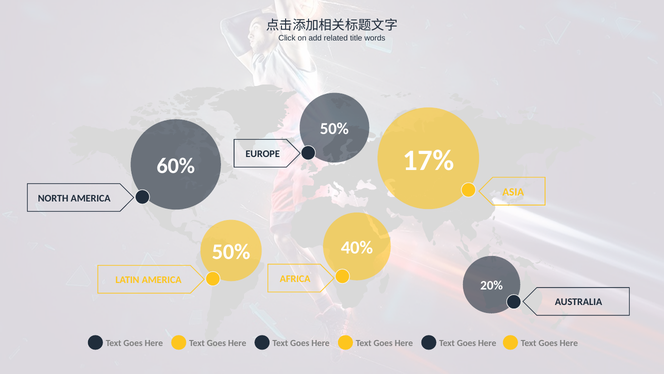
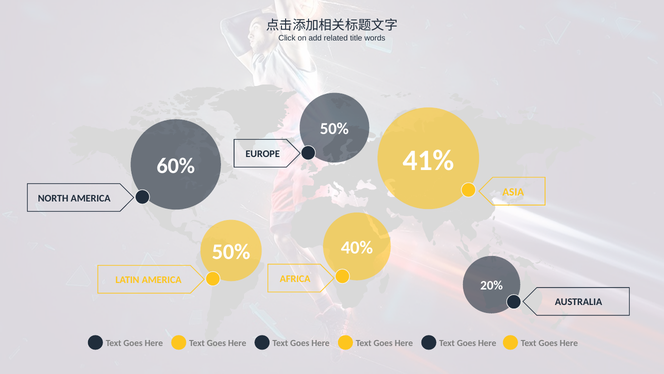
17%: 17% -> 41% (428, 160)
